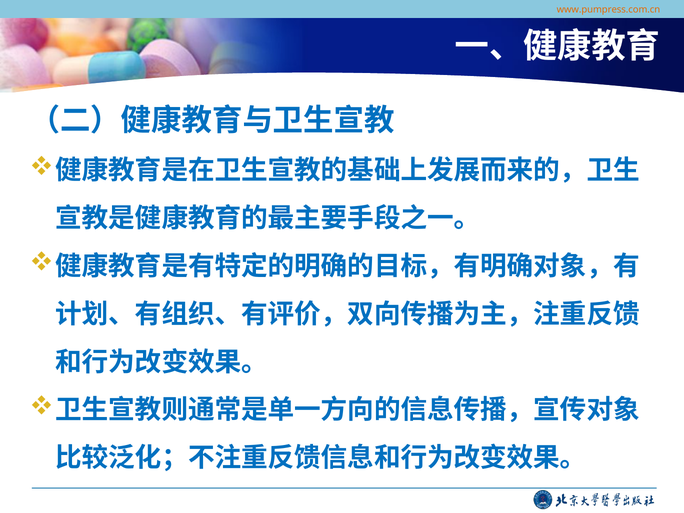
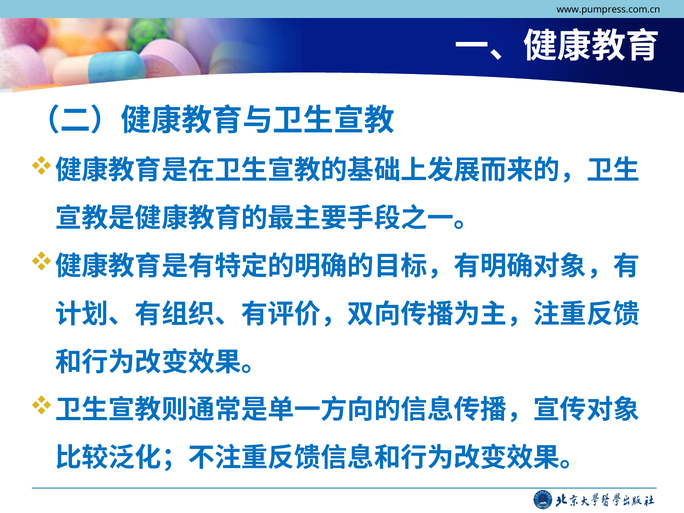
www.pumpress.com.cn colour: orange -> black (608, 10)
